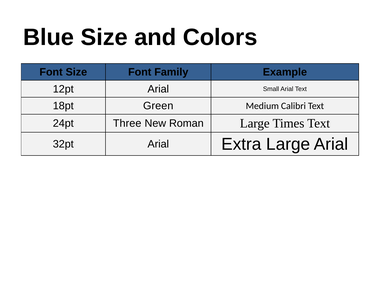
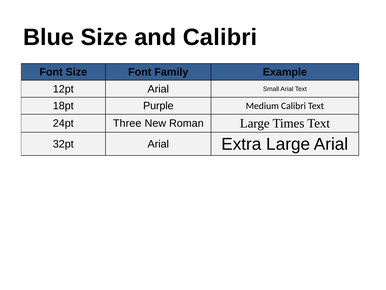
and Colors: Colors -> Calibri (220, 37)
Green: Green -> Purple (158, 106)
